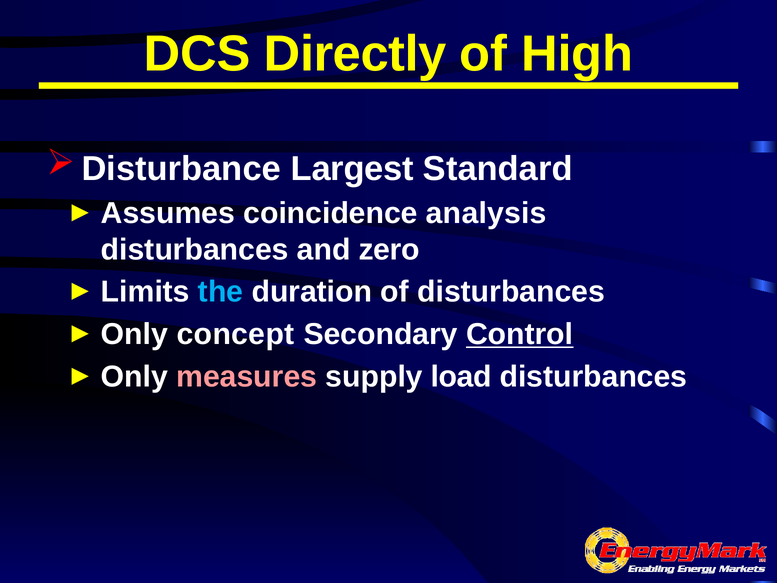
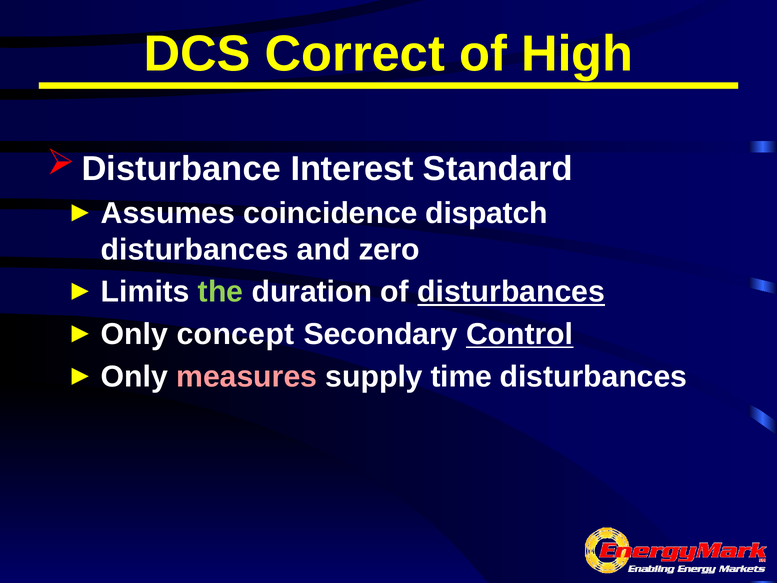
Directly: Directly -> Correct (355, 54)
Largest: Largest -> Interest (352, 169)
analysis: analysis -> dispatch (486, 213)
the colour: light blue -> light green (221, 292)
disturbances underline: none -> present (511, 292)
load: load -> time (461, 377)
